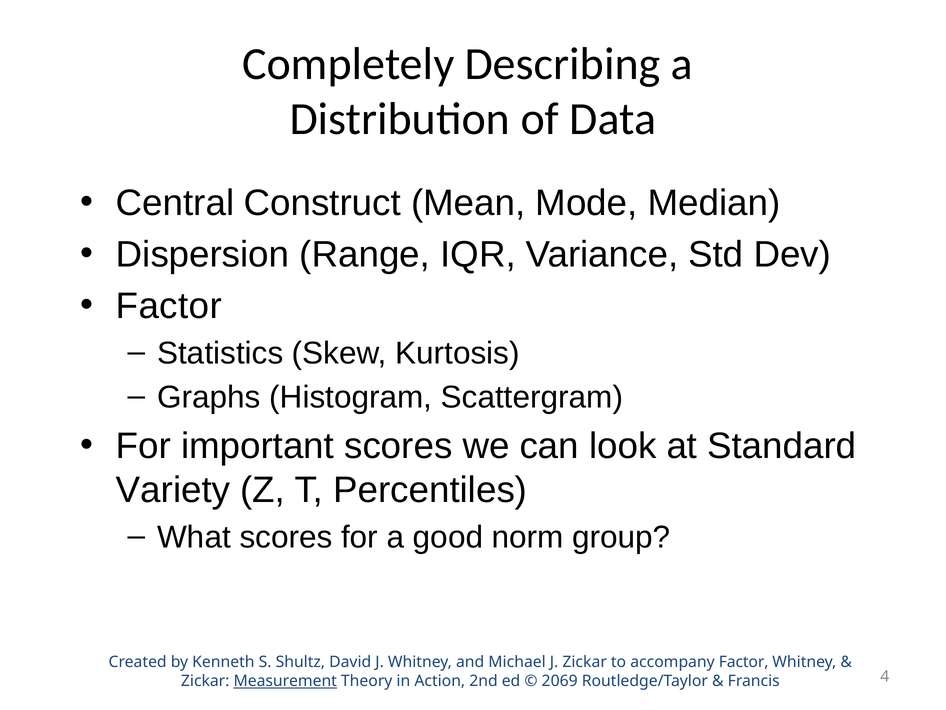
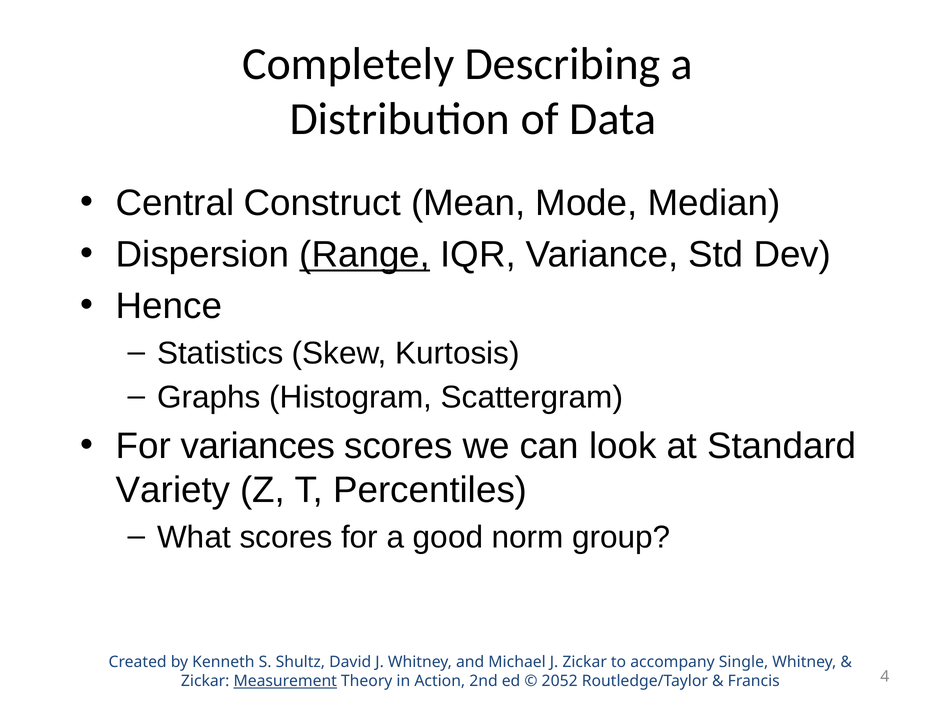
Range underline: none -> present (365, 254)
Factor: Factor -> Hence (169, 306)
important: important -> variances (258, 446)
accompany Factor: Factor -> Single (744, 662)
2069: 2069 -> 2052 (560, 681)
